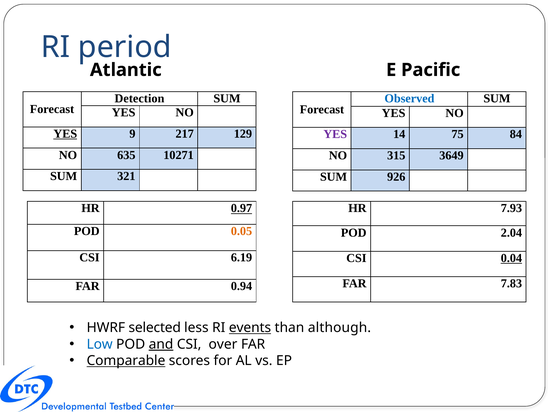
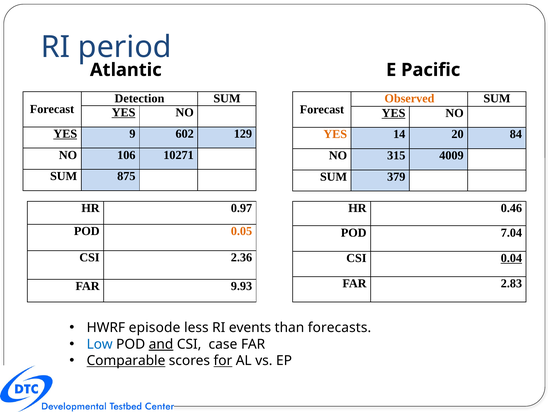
Observed colour: blue -> orange (409, 98)
YES underline: none -> present (124, 112)
YES underline: none -> present (394, 113)
217: 217 -> 602 (185, 134)
YES colour: purple -> orange (335, 134)
75: 75 -> 20 (458, 134)
635: 635 -> 106 (126, 155)
3649: 3649 -> 4009 (451, 155)
321: 321 -> 875 (126, 176)
926: 926 -> 379 (396, 177)
0.97 underline: present -> none (242, 208)
7.93: 7.93 -> 0.46 (511, 208)
2.04: 2.04 -> 7.04 (511, 233)
6.19: 6.19 -> 2.36 (242, 257)
7.83: 7.83 -> 2.83 (511, 283)
0.94: 0.94 -> 9.93 (242, 286)
selected: selected -> episode (155, 328)
events underline: present -> none (250, 328)
although: although -> forecasts (339, 328)
over: over -> case (223, 344)
for underline: none -> present (223, 360)
